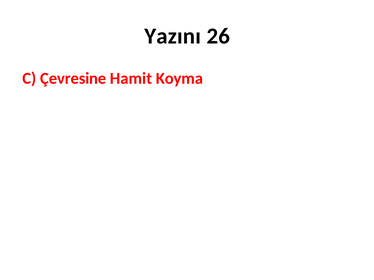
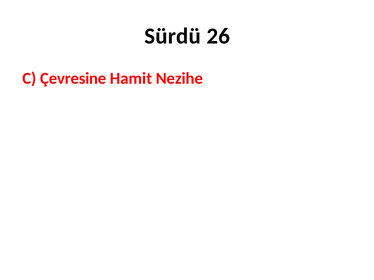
Yazını: Yazını -> Sürdü (173, 36)
Koyma: Koyma -> Nezihe (179, 78)
